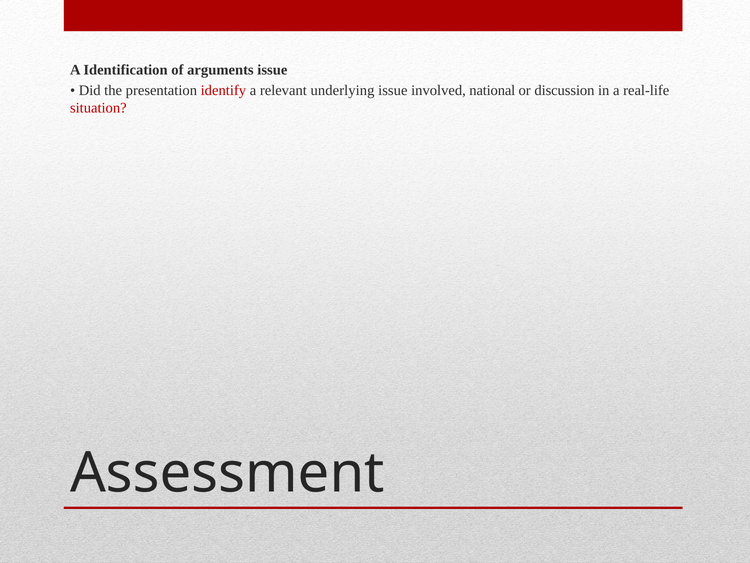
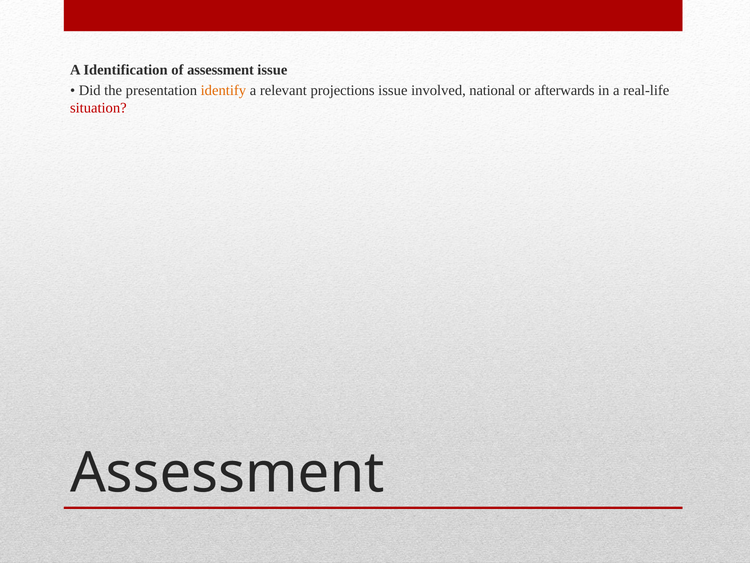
of arguments: arguments -> assessment (221, 70)
identify colour: red -> orange (223, 90)
underlying: underlying -> projections (343, 90)
discussion: discussion -> afterwards (565, 90)
